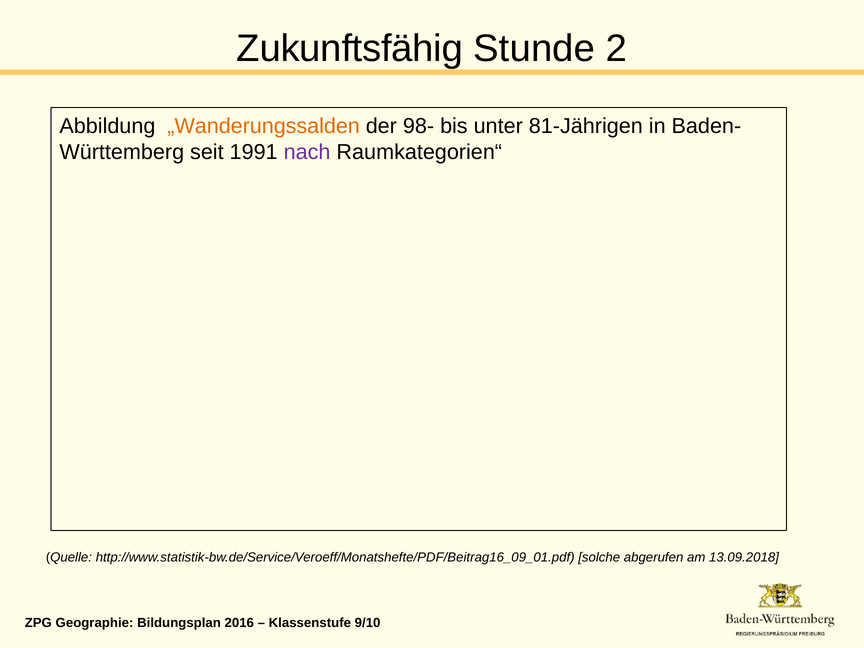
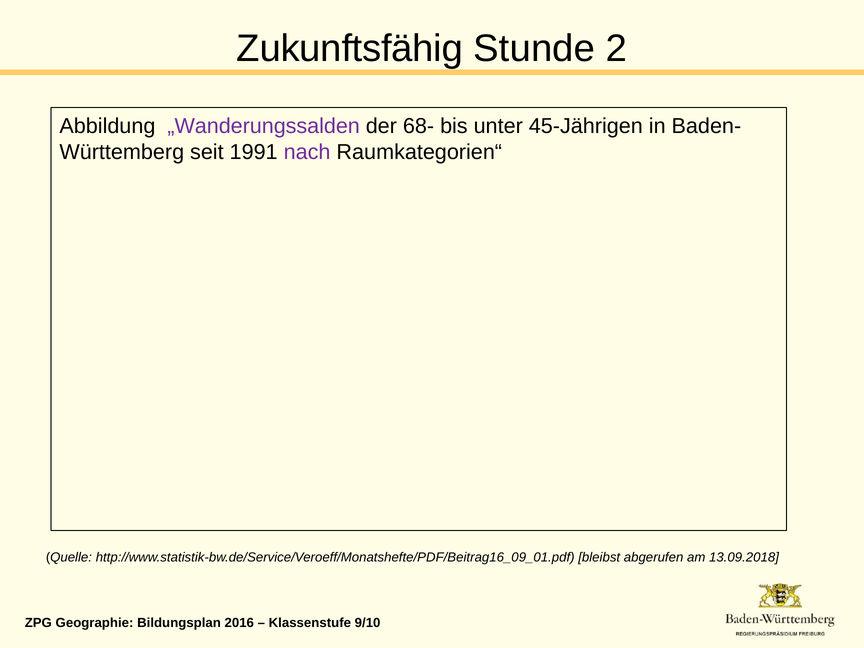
„Wanderungssalden colour: orange -> purple (264, 126)
98-: 98- -> 68- (419, 126)
81-Jährigen: 81-Jährigen -> 45-Jährigen (586, 126)
solche: solche -> bleibst (599, 558)
